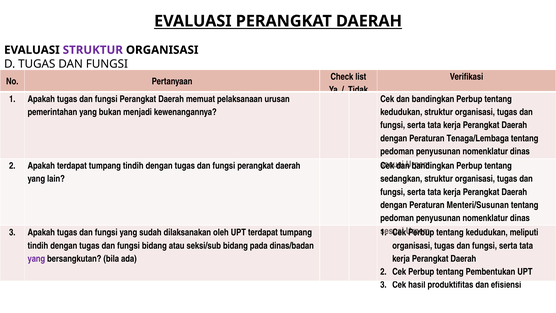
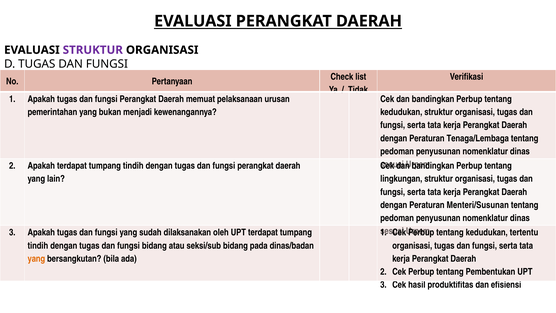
sedangkan: sedangkan -> lingkungan (401, 179)
meliputi: meliputi -> tertentu (524, 232)
yang colour: purple -> orange (36, 259)
